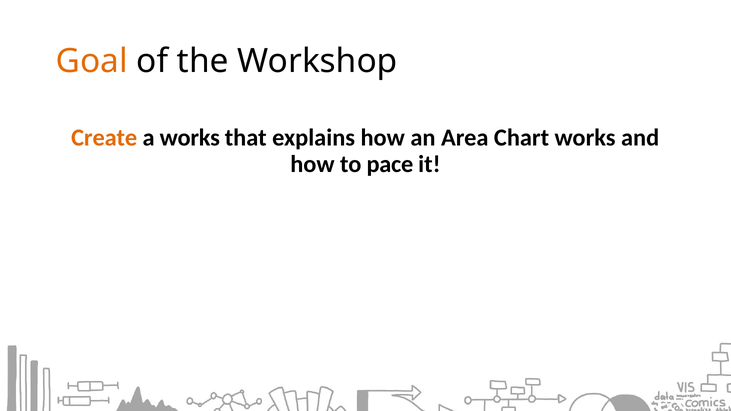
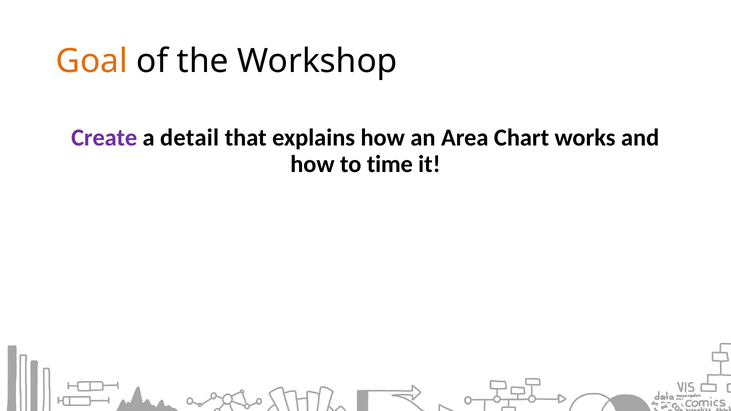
Create colour: orange -> purple (104, 138)
a works: works -> detail (190, 138)
pace: pace -> time (390, 164)
